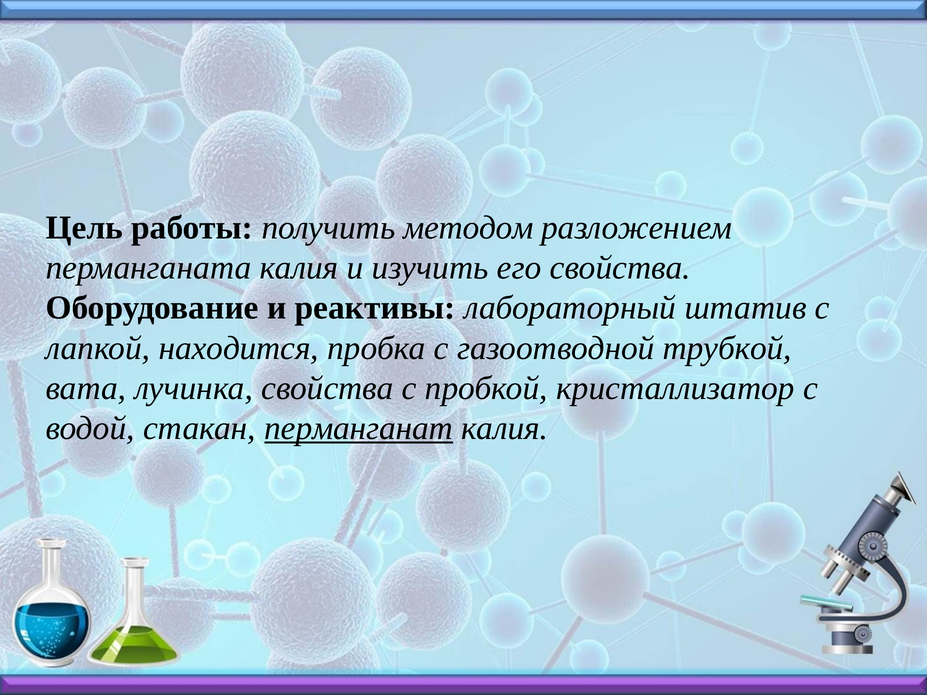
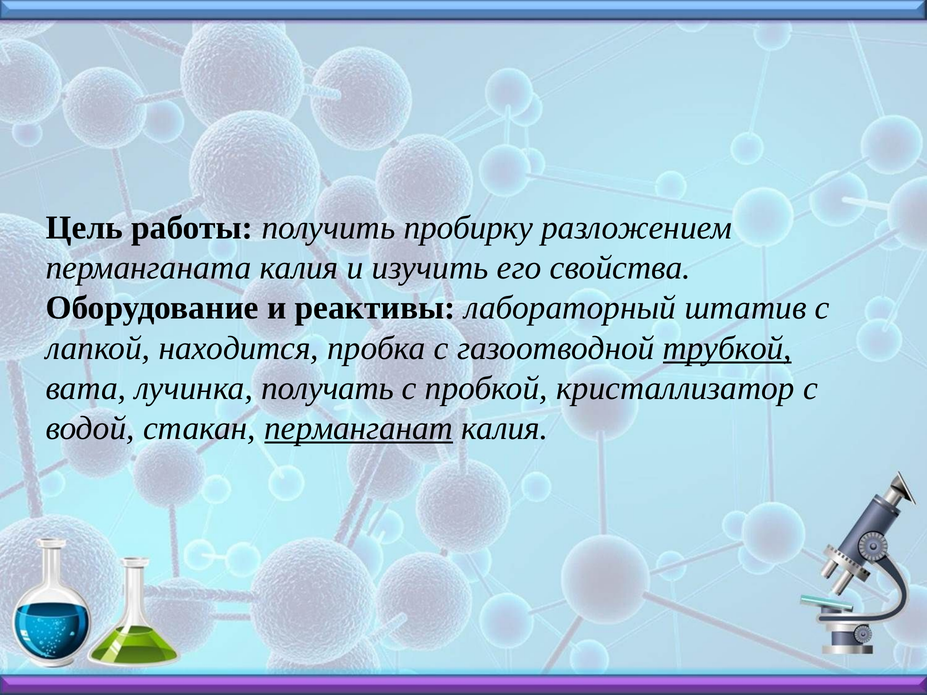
методом: методом -> пробирку (468, 228)
трубкой underline: none -> present (727, 348)
лучинка свойства: свойства -> получать (327, 388)
